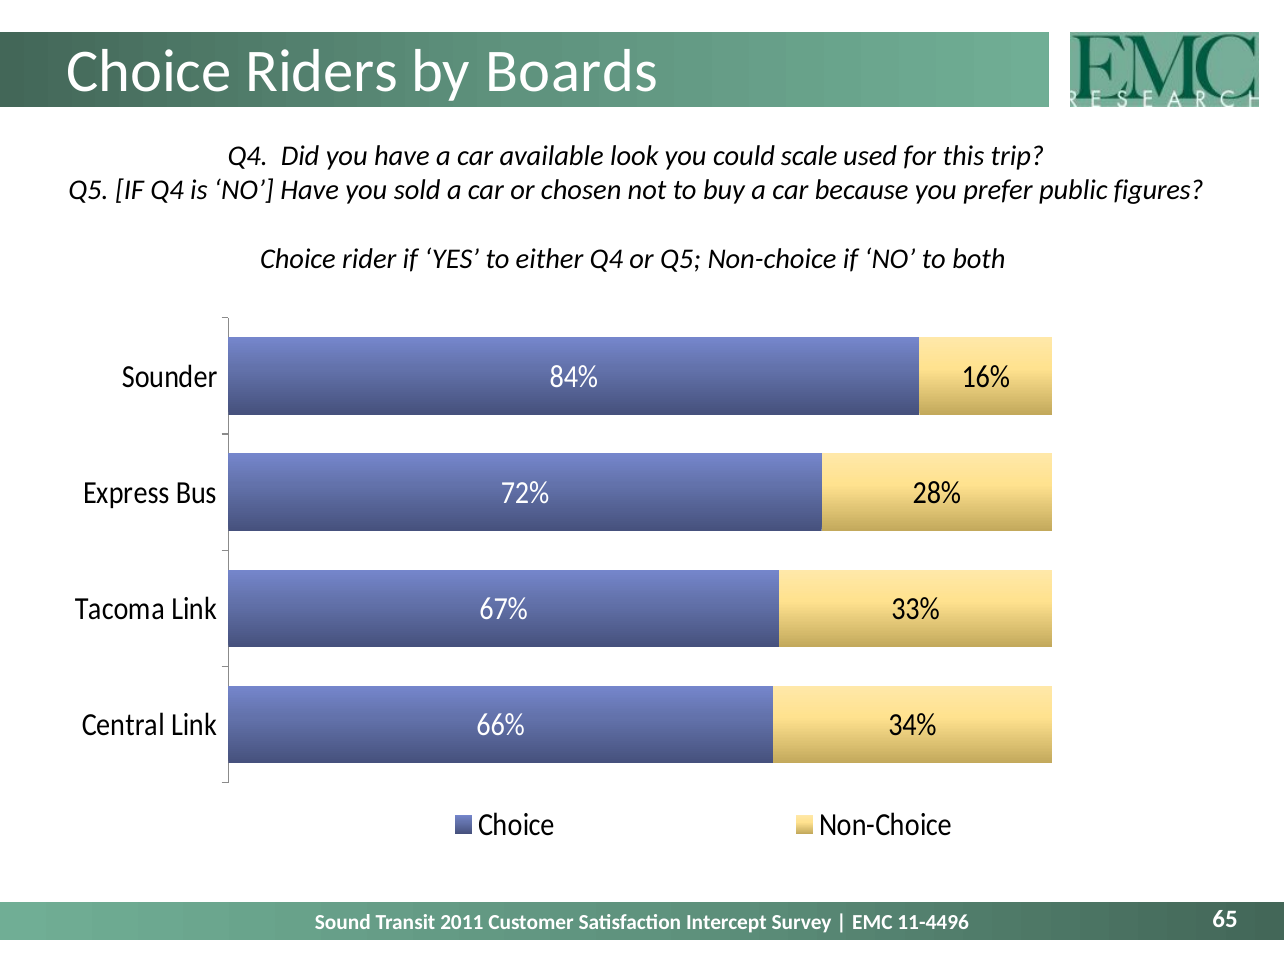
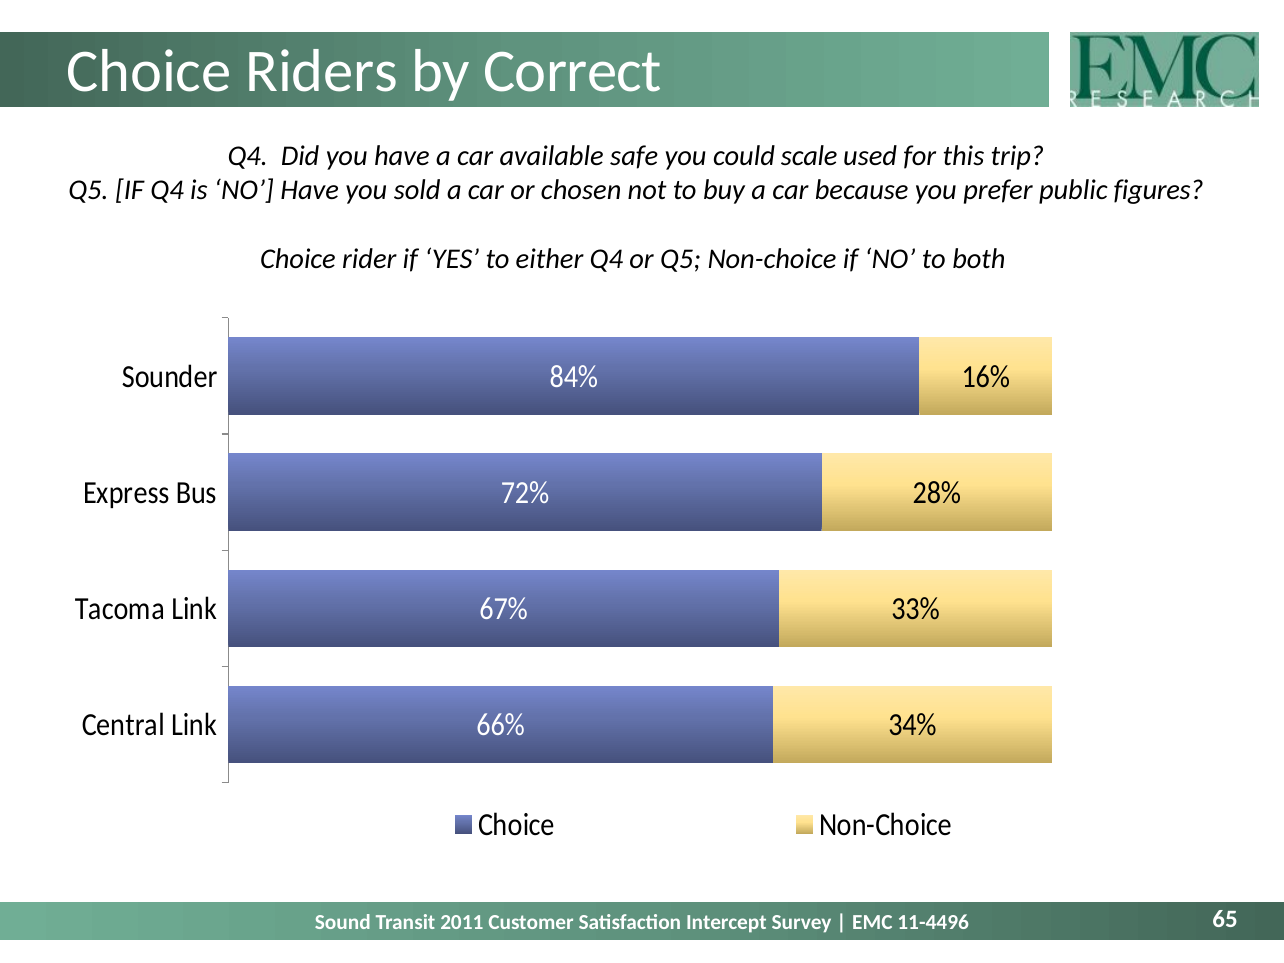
Boards: Boards -> Correct (573, 72)
look: look -> safe (634, 156)
